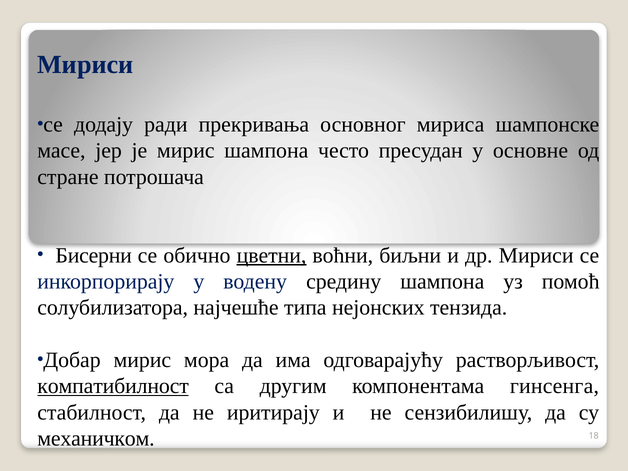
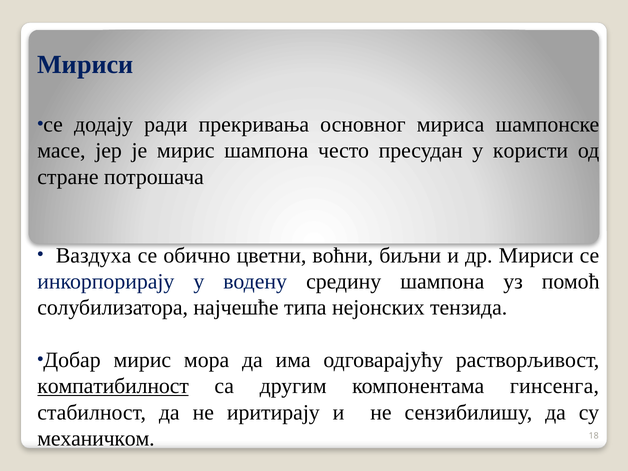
основне: основне -> користи (531, 151)
Бисерни: Бисерни -> Ваздуха (94, 255)
цветни underline: present -> none (271, 255)
